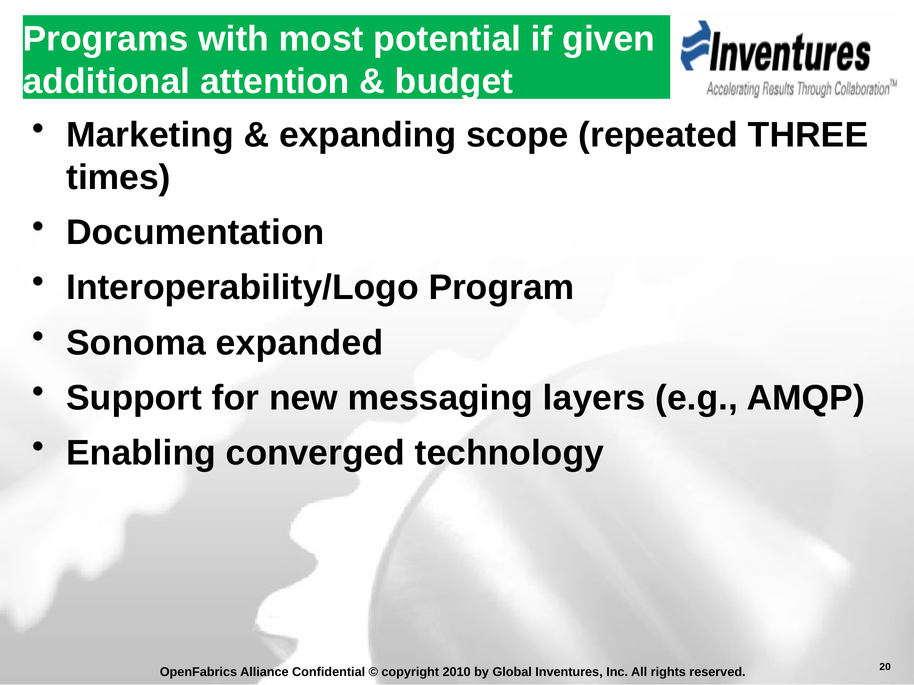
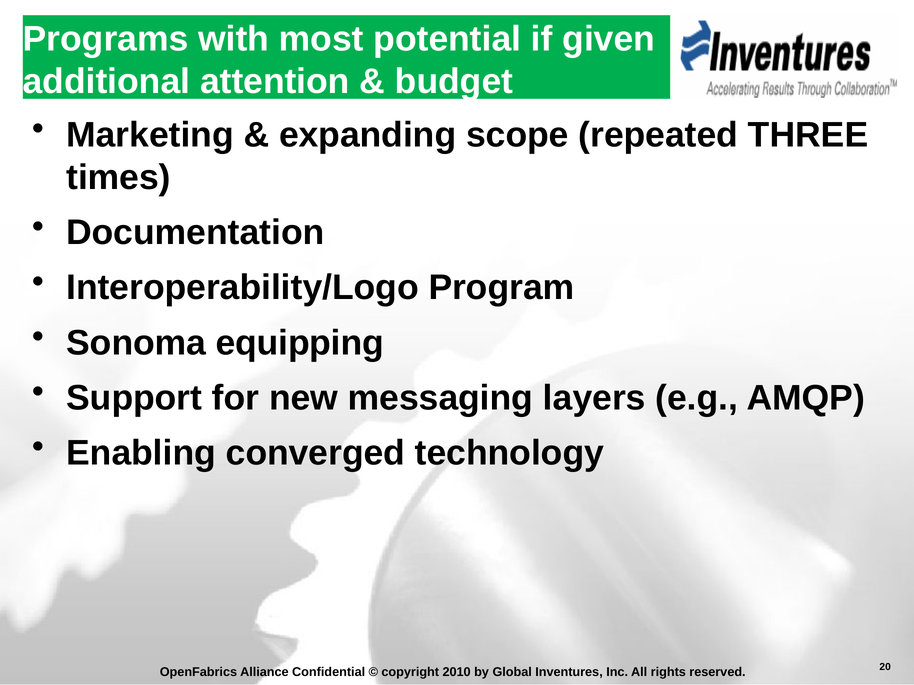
expanded: expanded -> equipping (300, 343)
